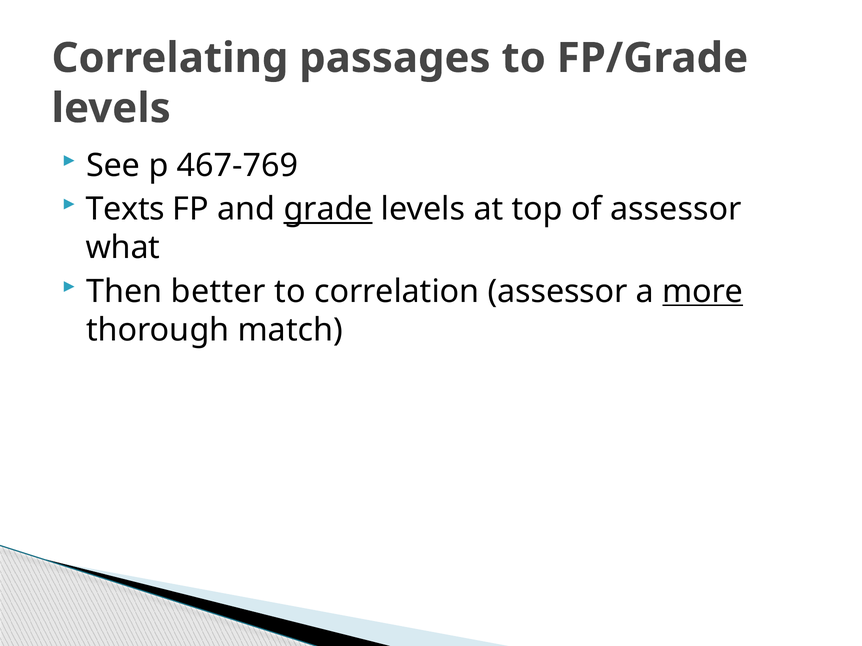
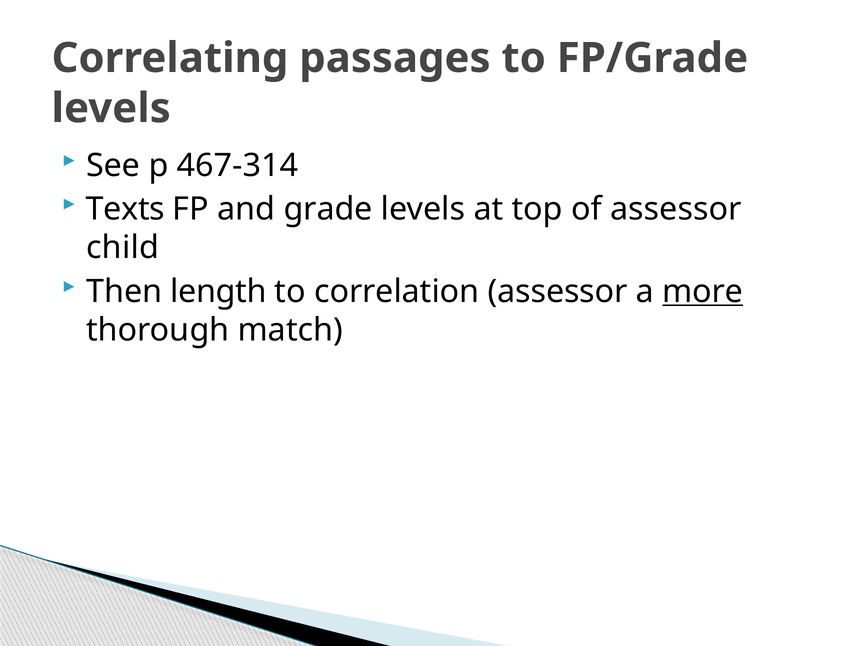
467-769: 467-769 -> 467-314 (237, 166)
grade underline: present -> none (328, 209)
what: what -> child (123, 248)
better: better -> length (218, 292)
